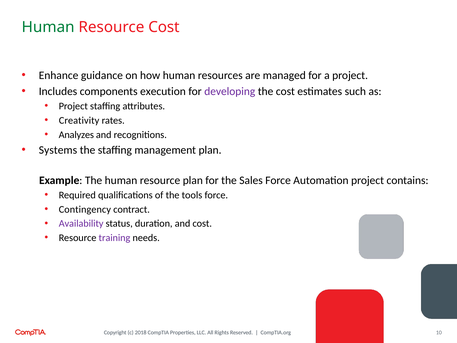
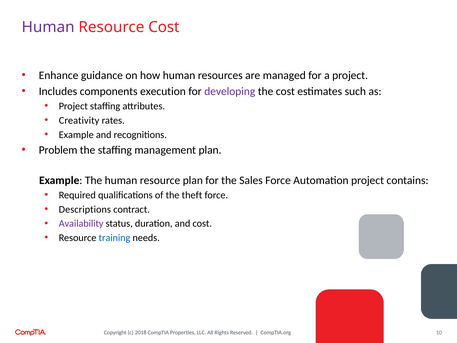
Human colour: green -> purple (48, 27)
Analyzes: Analyzes -> Example (76, 135)
Systems: Systems -> Problem (58, 150)
tools: tools -> theft (192, 195)
Contingency: Contingency -> Descriptions (85, 209)
training colour: purple -> blue (114, 238)
